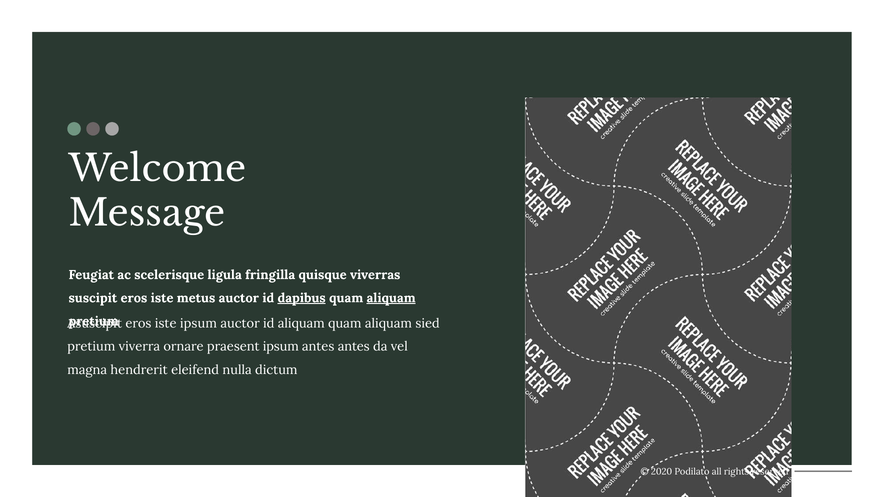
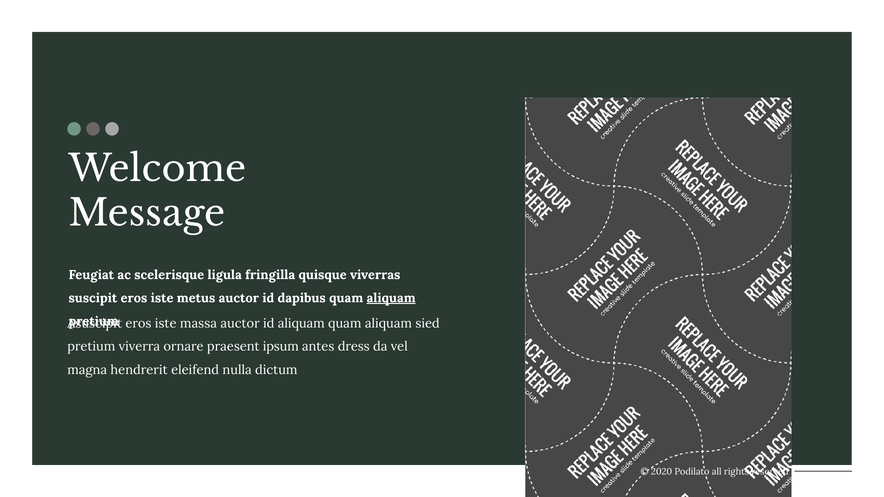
dapibus underline: present -> none (302, 298)
iste ipsum: ipsum -> massa (198, 324)
antes antes: antes -> dress (354, 347)
